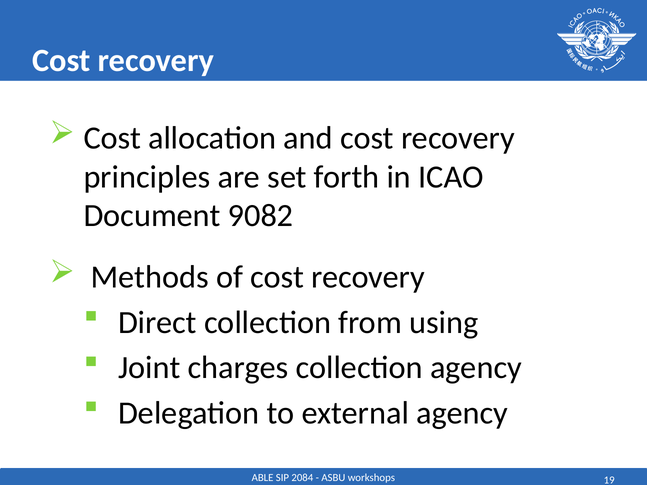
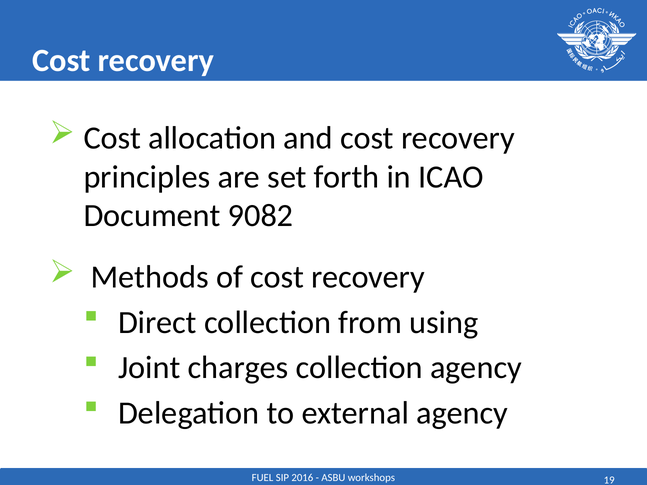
ABLE: ABLE -> FUEL (263, 478)
2084: 2084 -> 2016 (302, 478)
